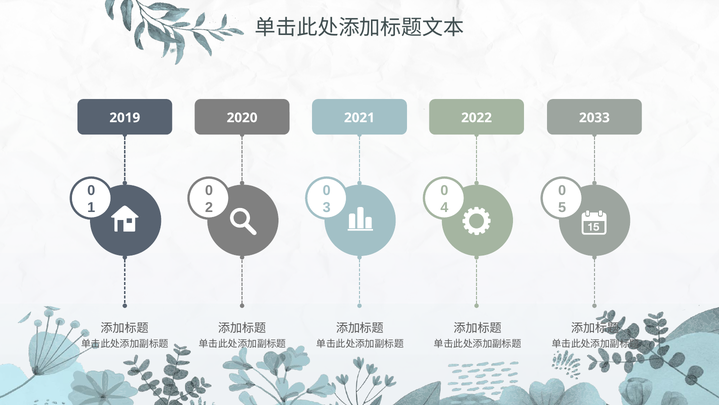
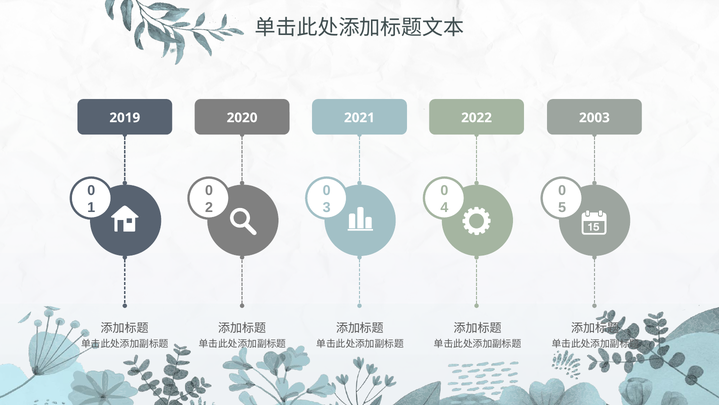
2033: 2033 -> 2003 (594, 118)
